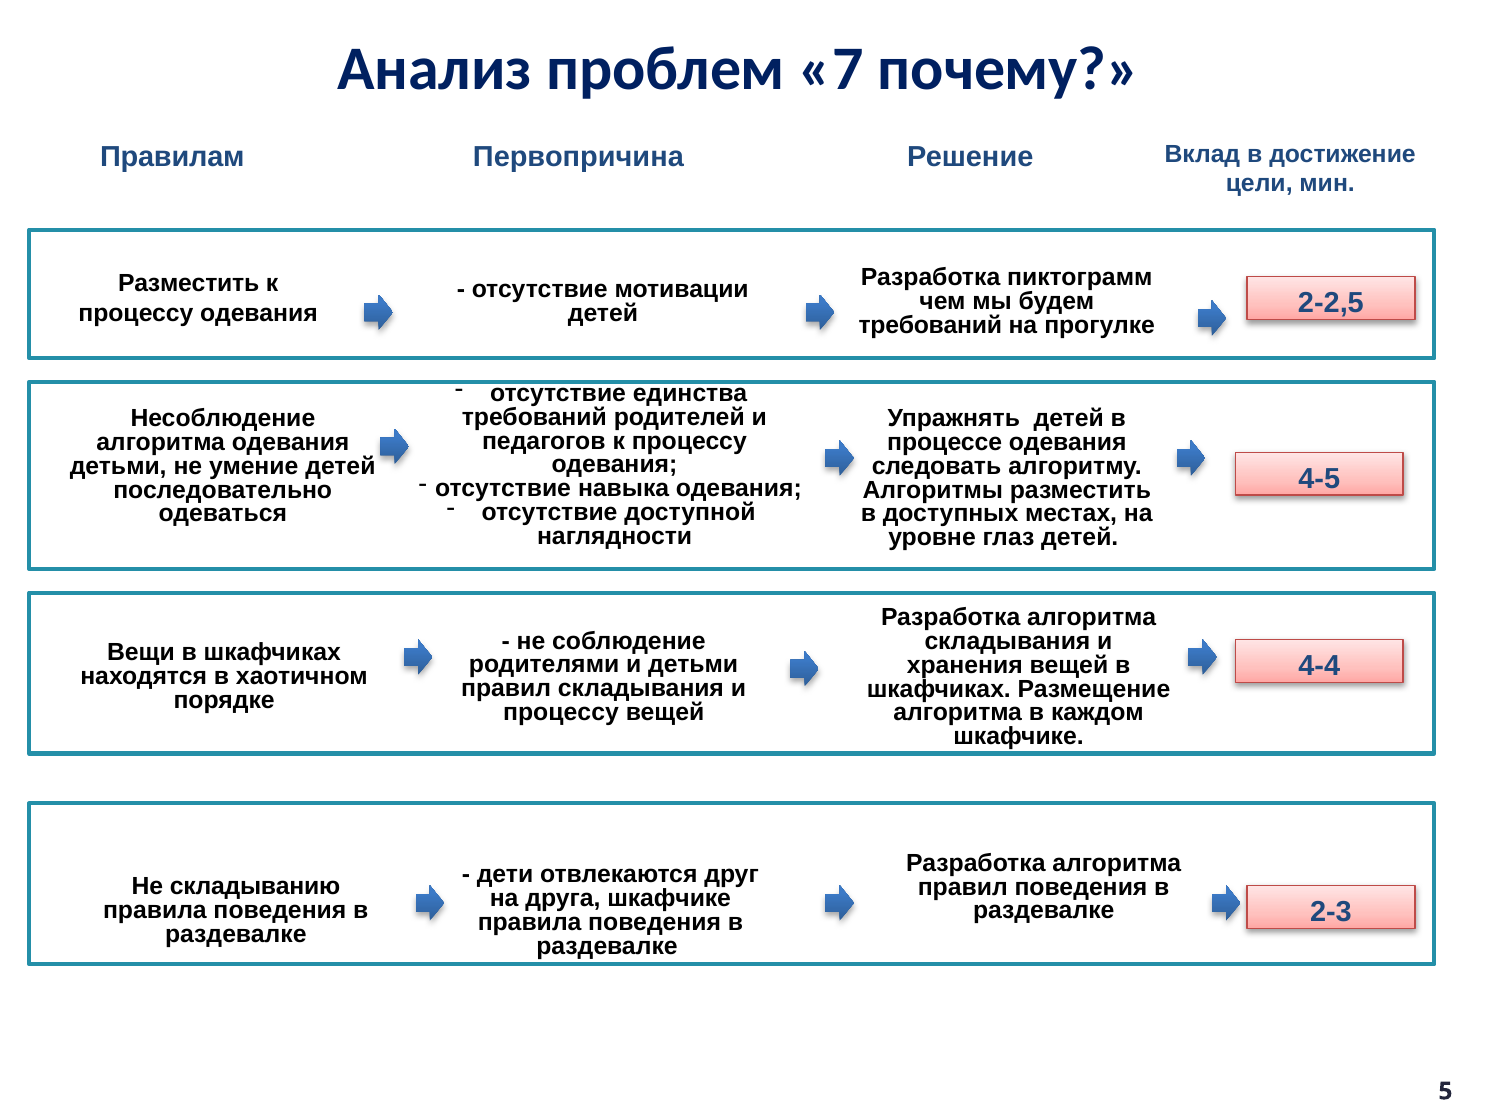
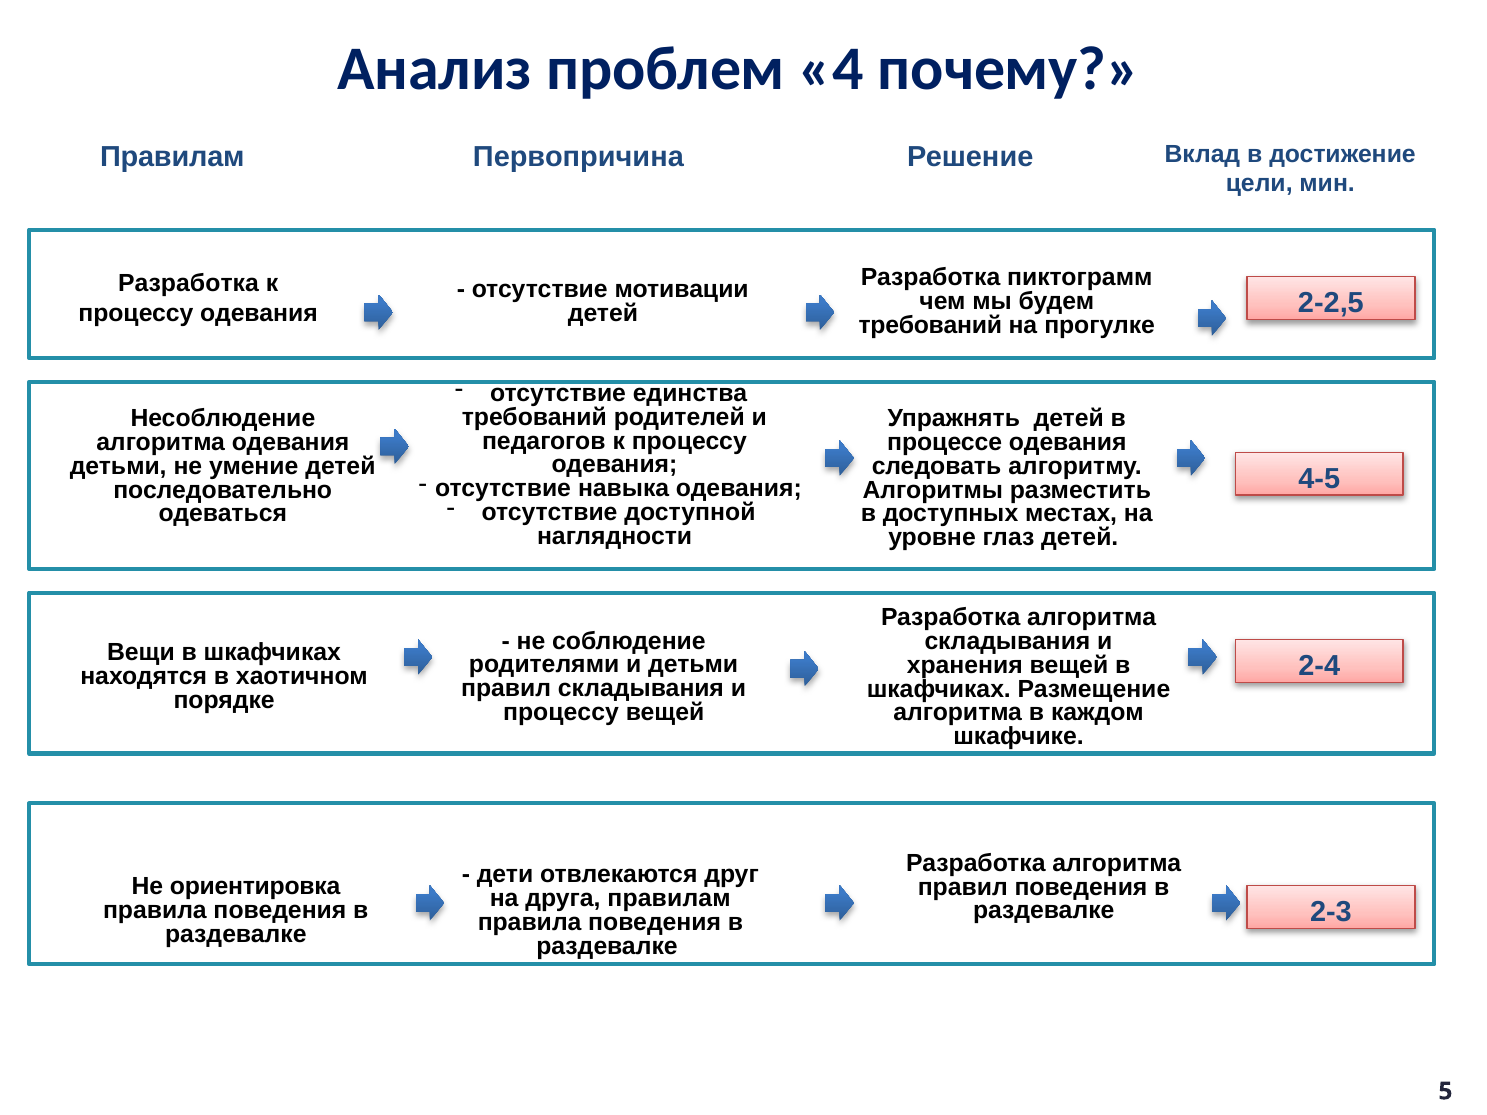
7: 7 -> 4 (831, 69)
Разместить: Разместить -> Разработка (189, 283)
4-4: 4-4 -> 2-4 (1319, 666)
складыванию: складыванию -> ориентировка (255, 887)
друга шкафчике: шкафчике -> правилам (669, 899)
